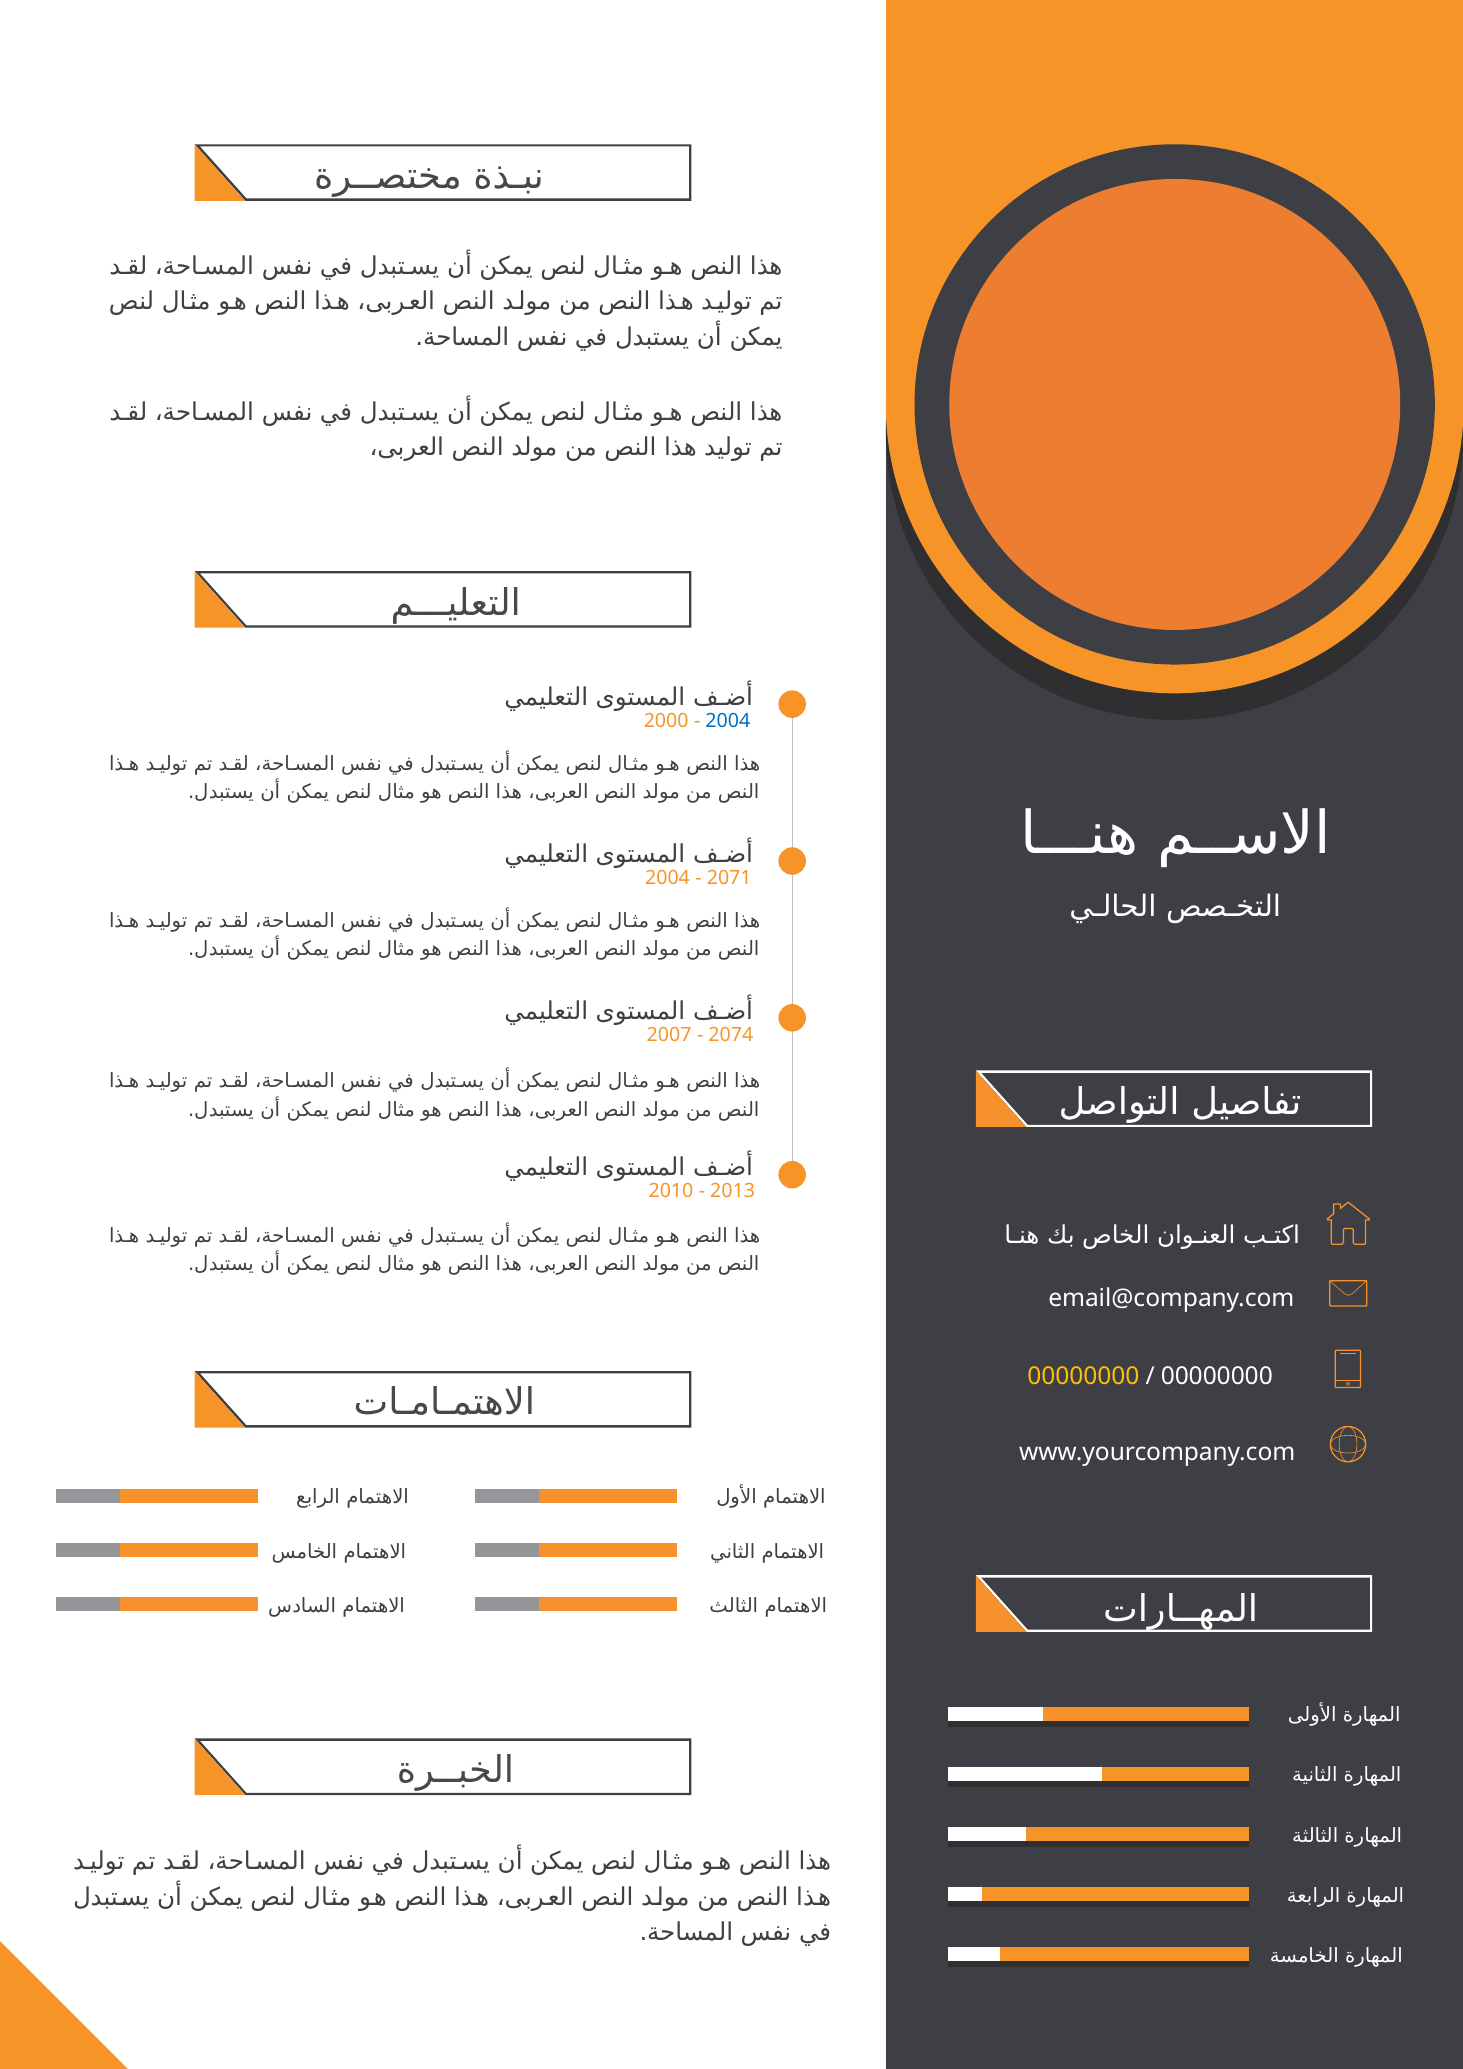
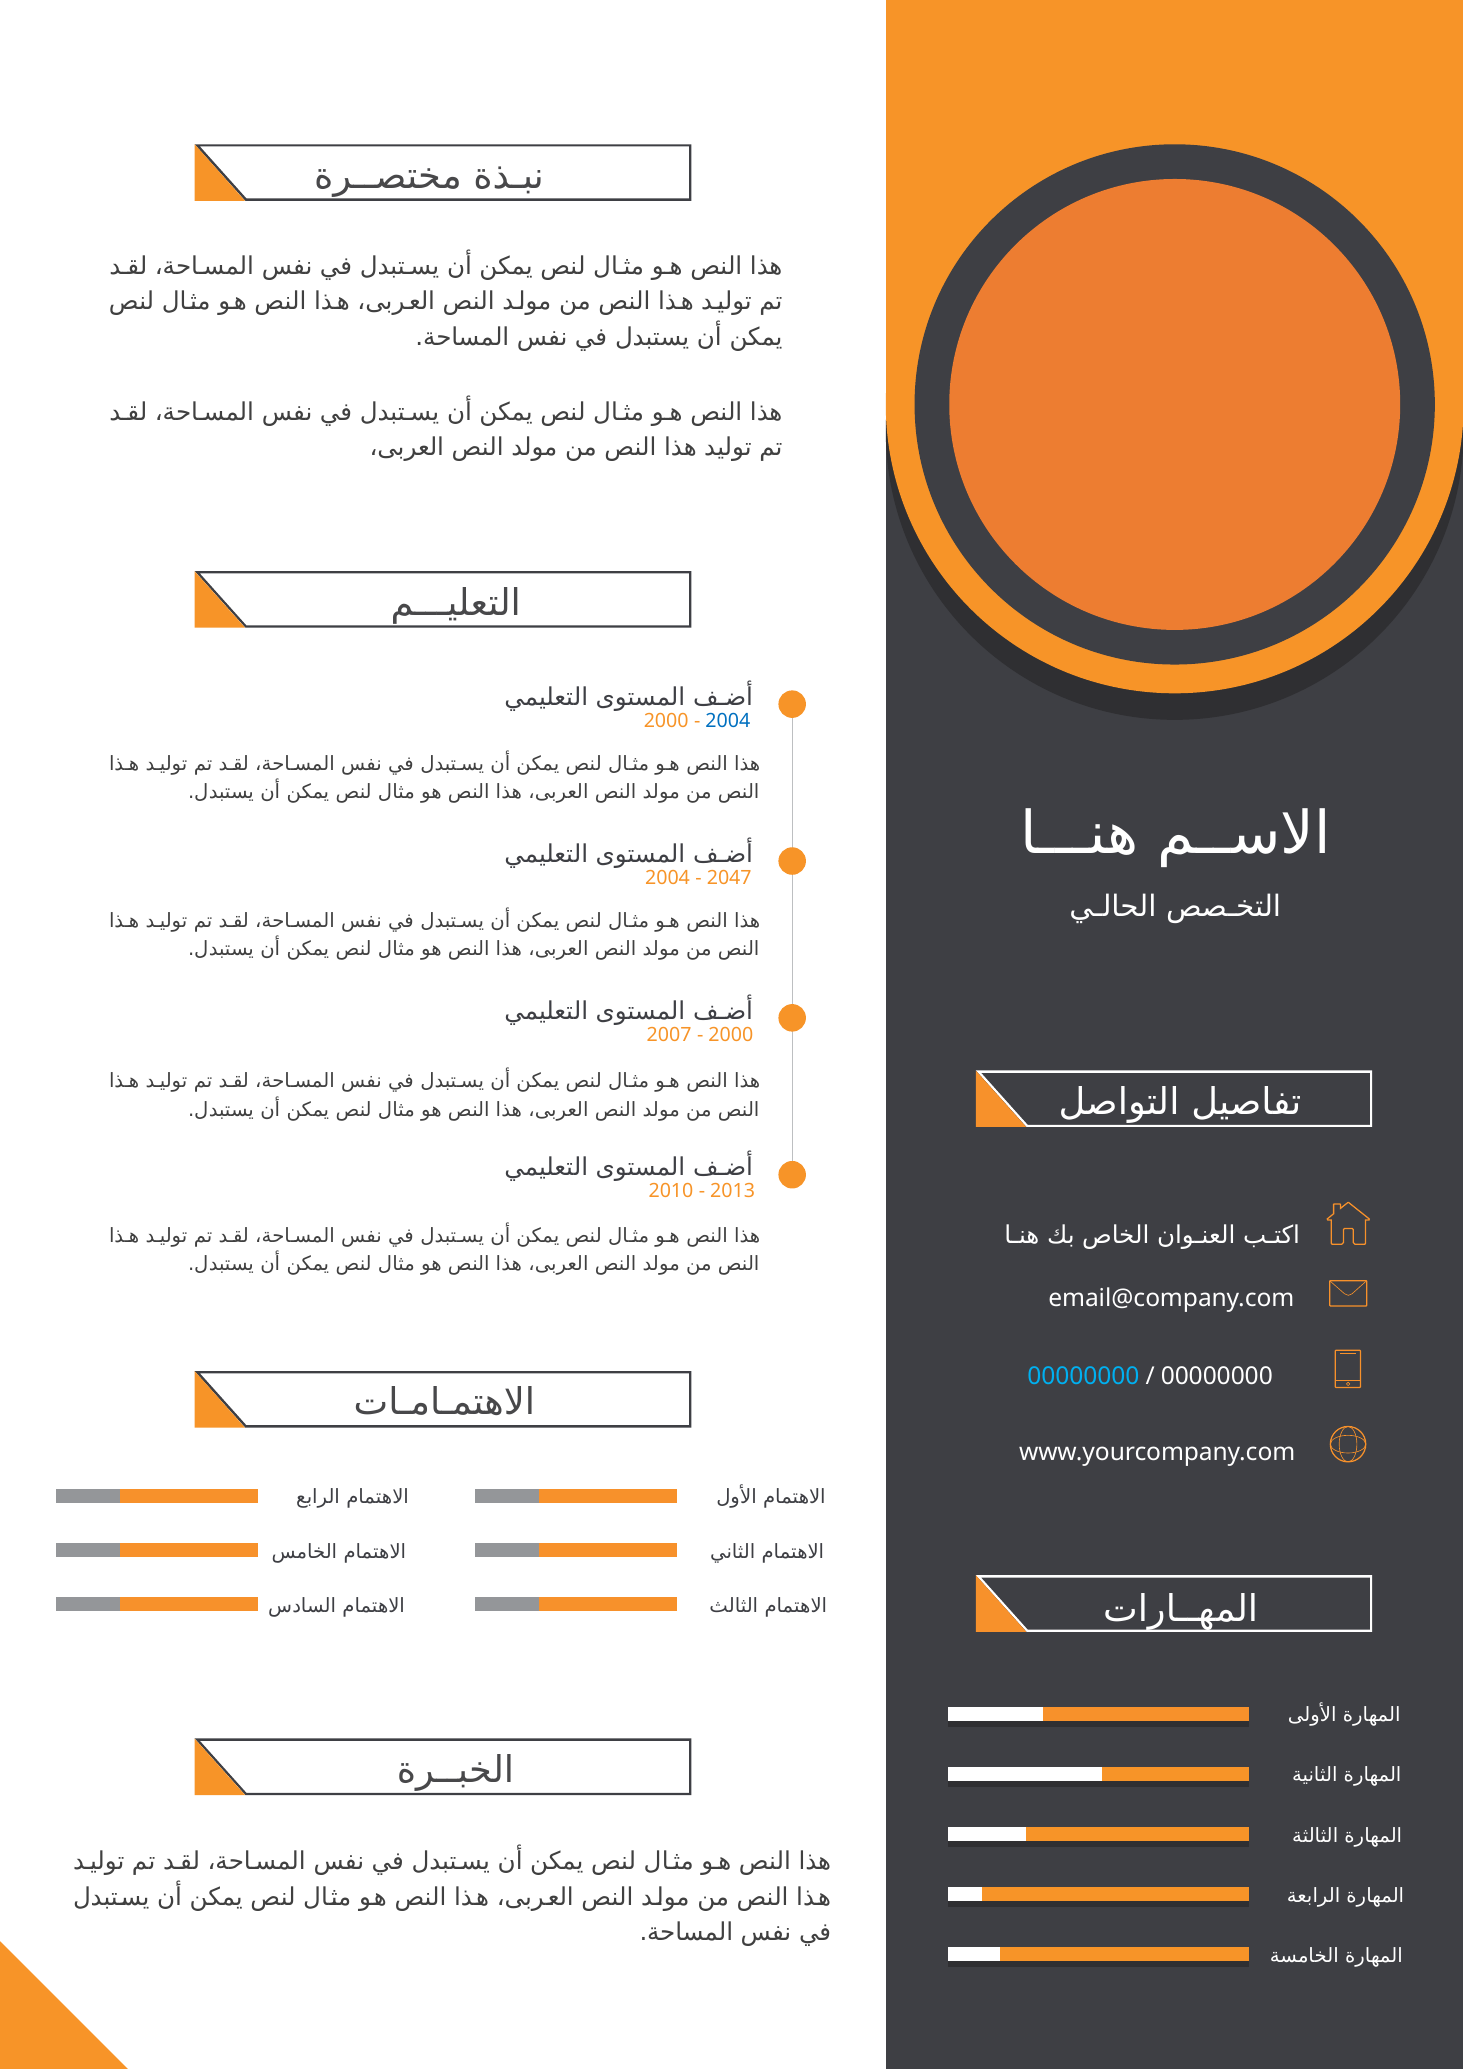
2071: 2071 -> 2047 (729, 878)
2074: 2074 -> 2000 (731, 1035)
00000000 colour: yellow -> light blue (1083, 1377)
